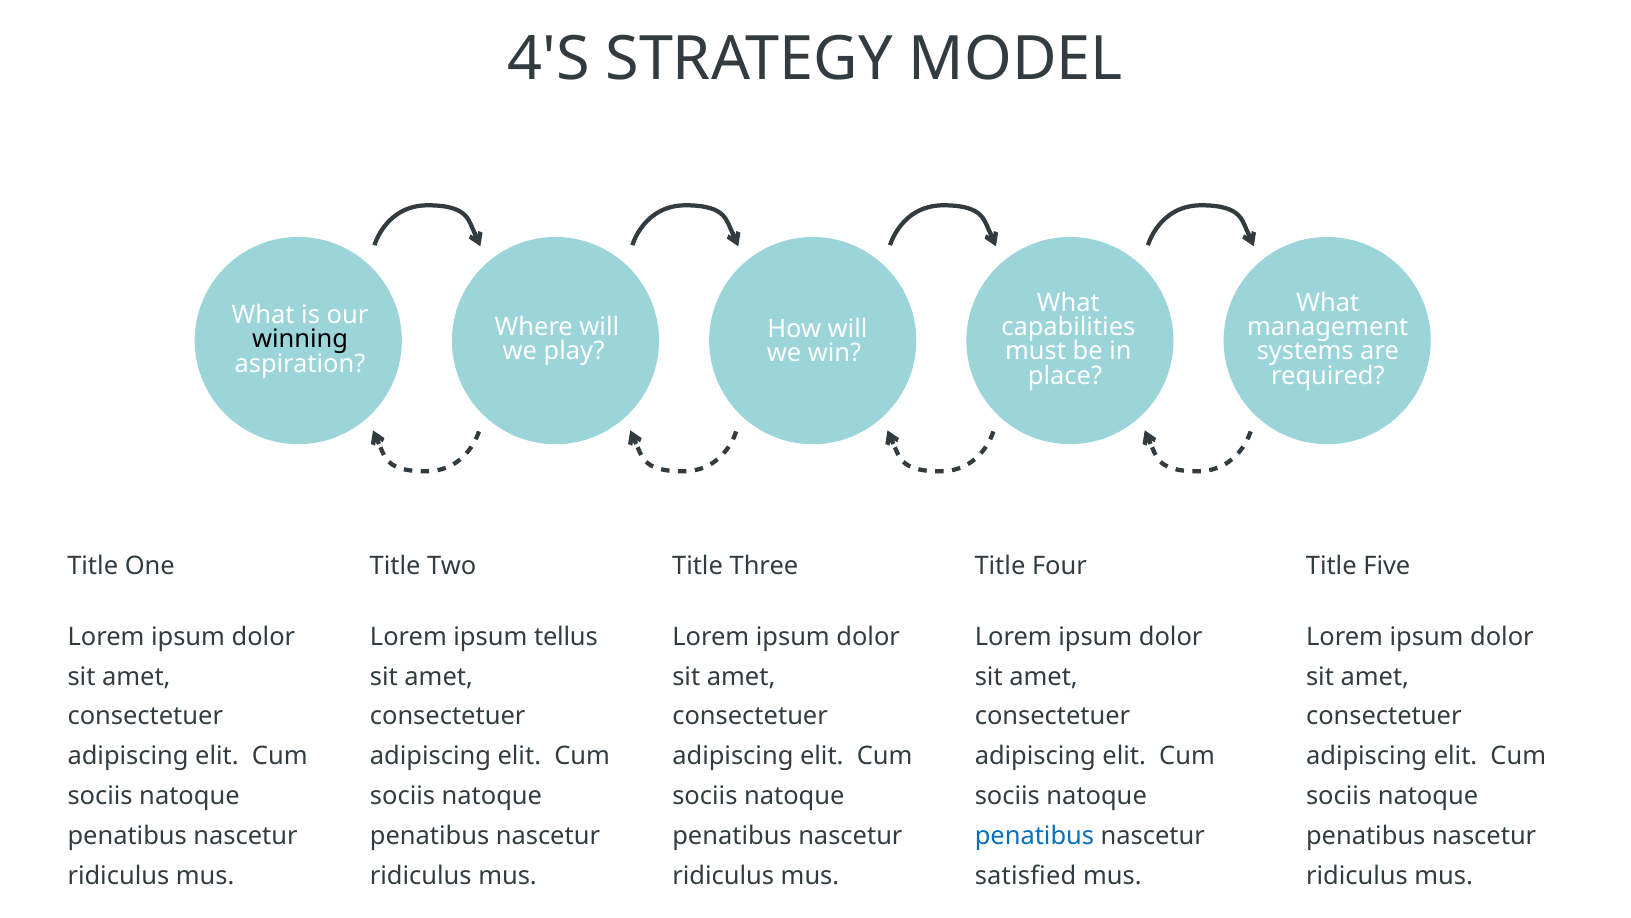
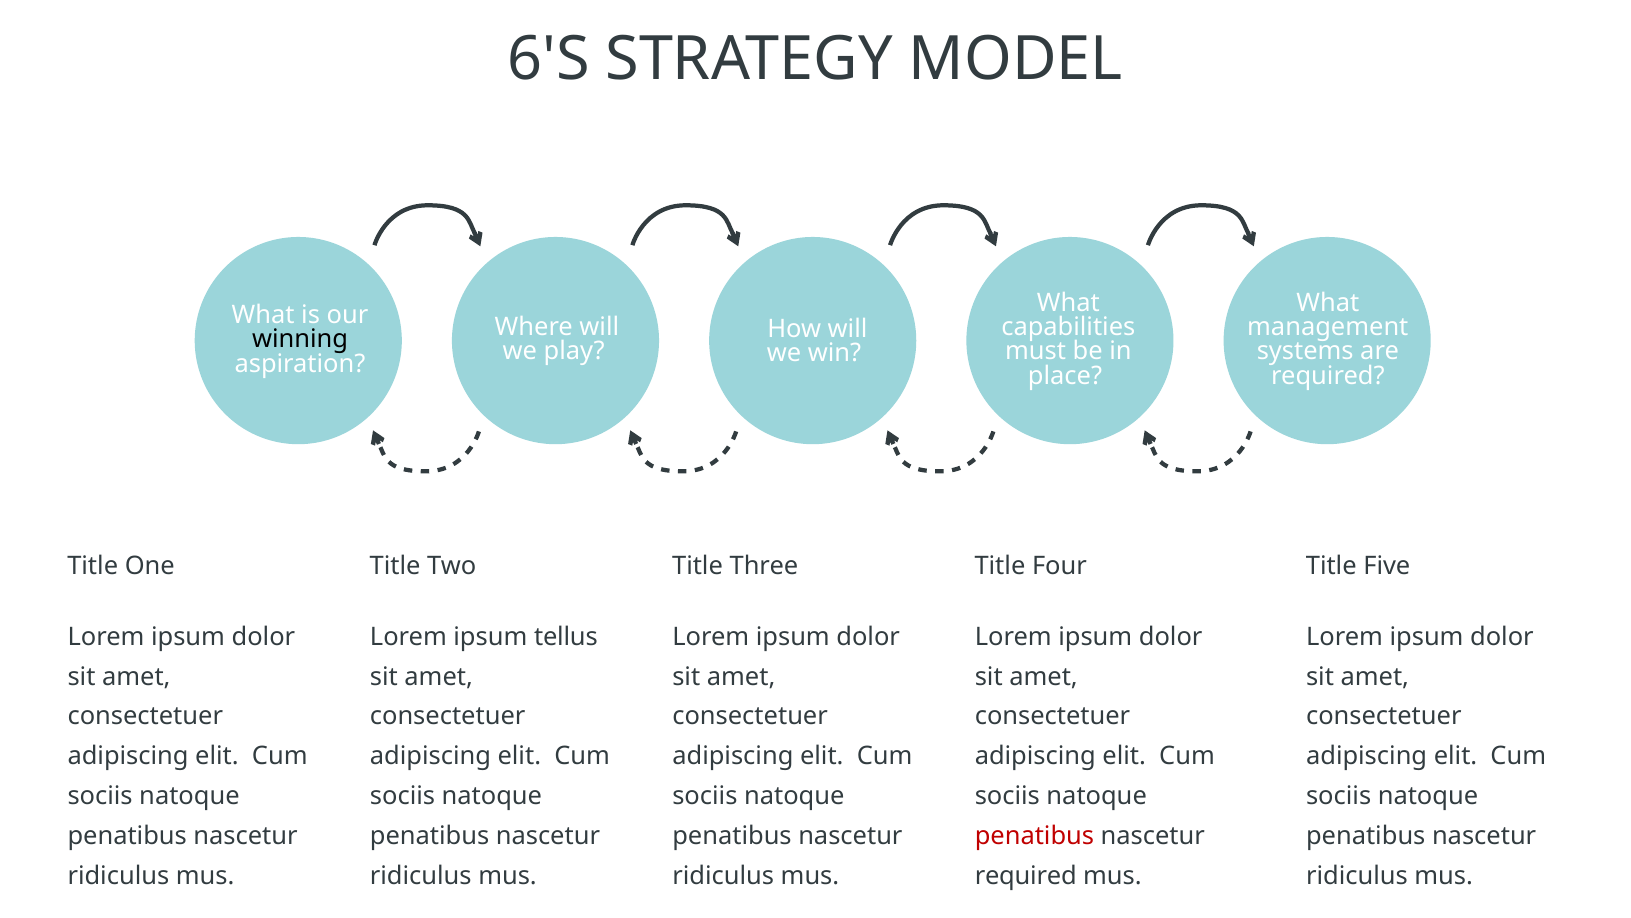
4'S: 4'S -> 6'S (548, 59)
penatibus colour: blue -> red (1034, 835)
satisfied: satisfied -> required (1026, 875)
